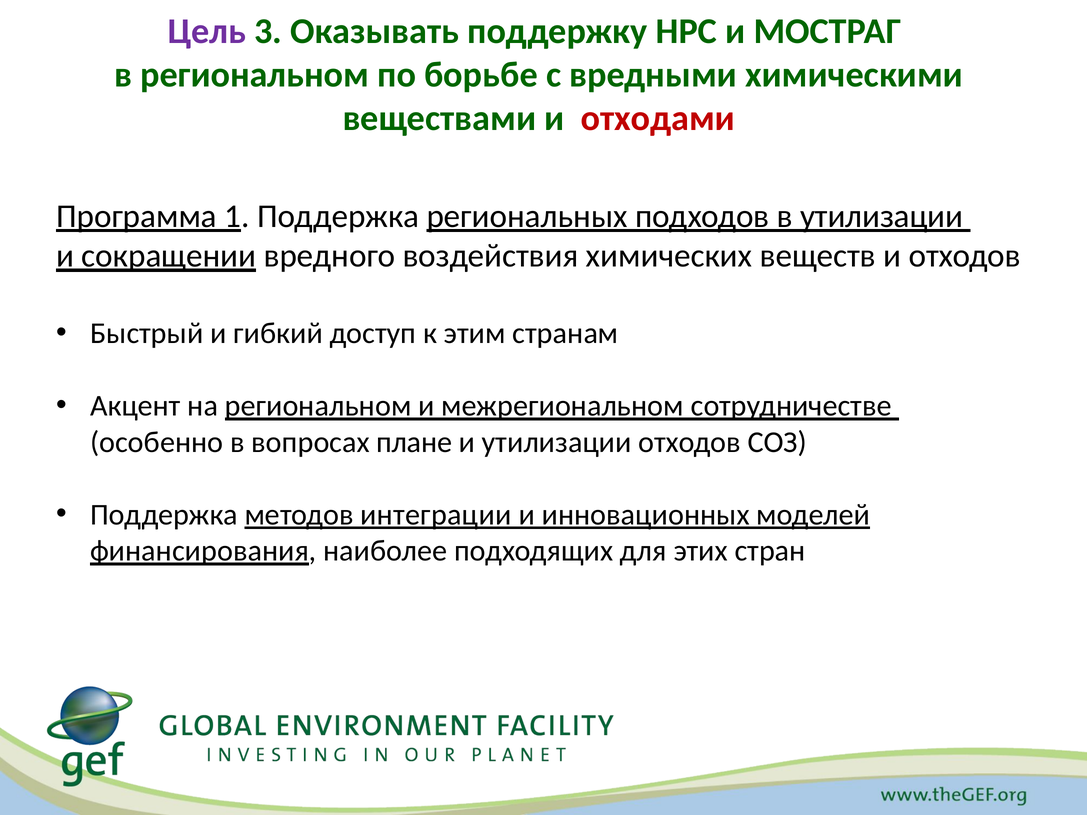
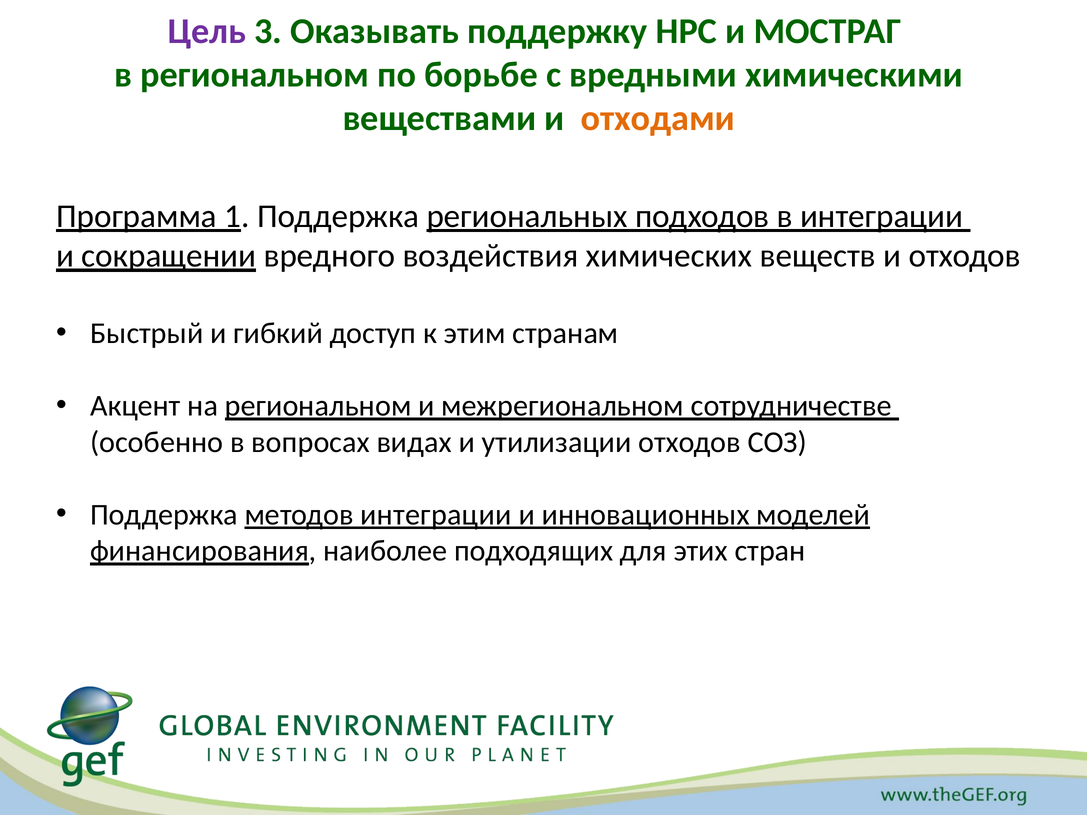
отходами colour: red -> orange (658, 118)
в утилизации: утилизации -> интеграции (882, 216)
плане: плане -> видах (414, 442)
